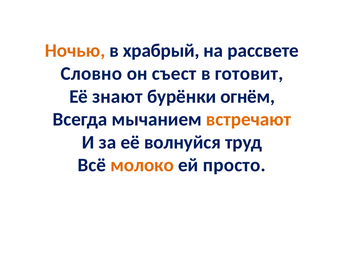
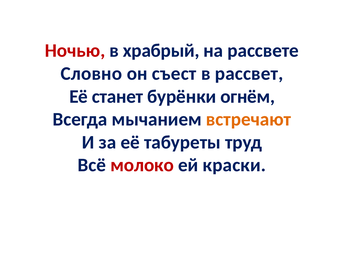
Ночью colour: orange -> red (75, 51)
готовит: готовит -> рассвет (249, 74)
знают: знают -> станет (118, 96)
волнуйся: волнуйся -> табуреты (182, 142)
молоко colour: orange -> red (142, 165)
просто: просто -> краски (234, 165)
